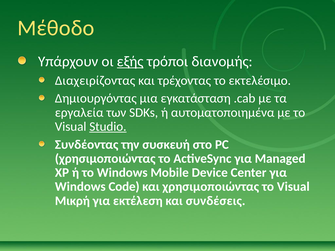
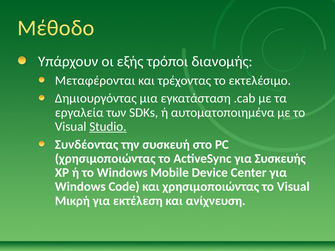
εξής underline: present -> none (130, 62)
Διαχειρίζοντας: Διαχειρίζοντας -> Μεταφέρονται (95, 81)
Managed: Managed -> Συσκευής (280, 159)
συνδέσεις: συνδέσεις -> ανίχνευση (216, 201)
